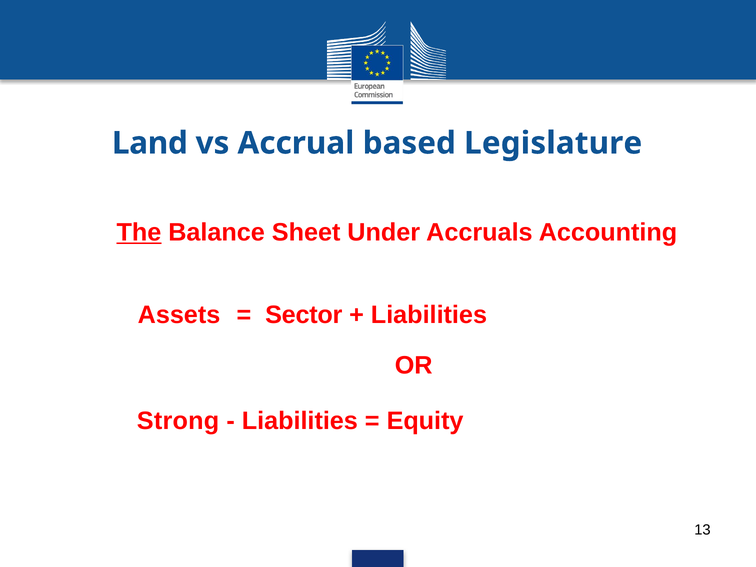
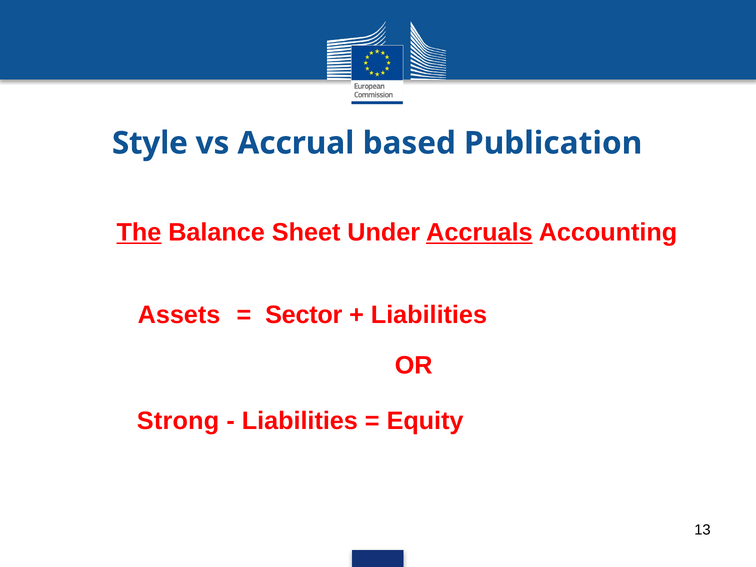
Land: Land -> Style (150, 143)
Legislature: Legislature -> Publication (553, 143)
Accruals underline: none -> present (479, 232)
